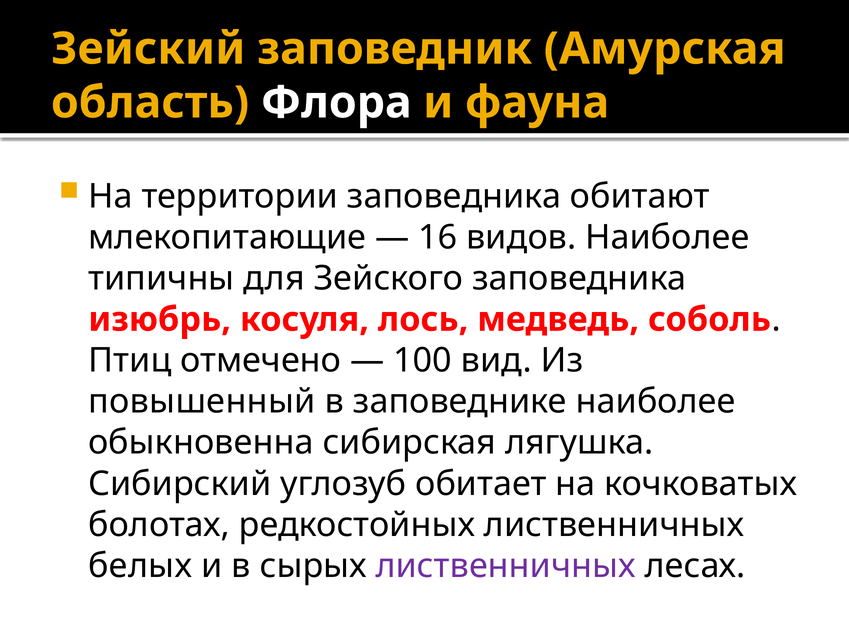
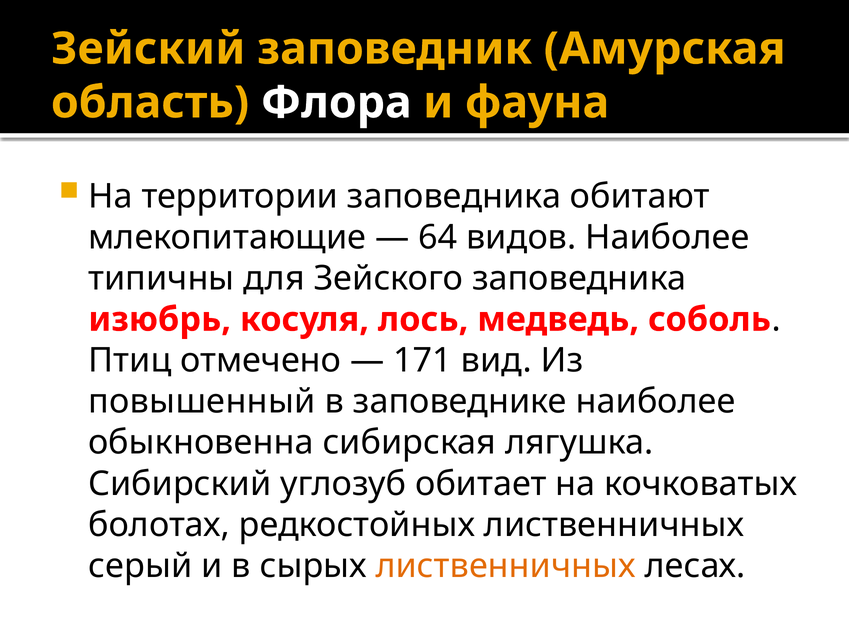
16: 16 -> 64 (438, 237)
100: 100 -> 171 (423, 360)
белых: белых -> серый (140, 566)
лиственничных colour: purple -> orange (506, 566)
